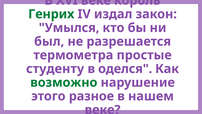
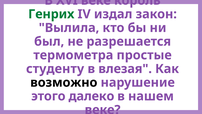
Умылся: Умылся -> Вылила (69, 28)
оделся: оделся -> влезая (125, 69)
возможно colour: green -> black (64, 82)
разное: разное -> далеко (91, 96)
